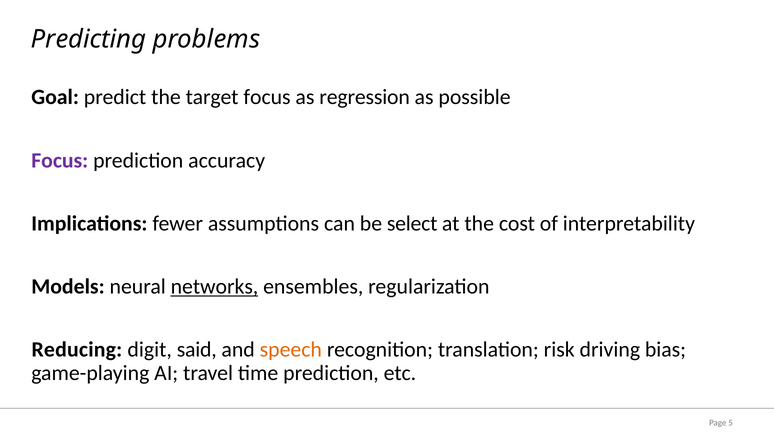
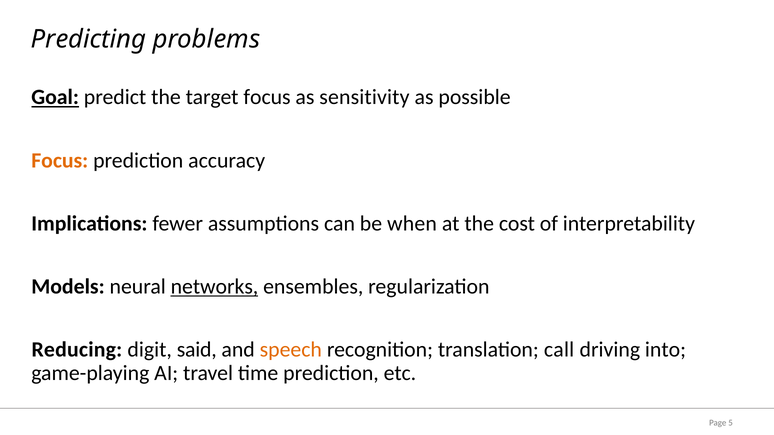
Goal underline: none -> present (55, 97)
regression: regression -> sensitivity (364, 97)
Focus colour: purple -> orange (60, 161)
select: select -> when (412, 224)
risk: risk -> call (559, 350)
bias: bias -> into (665, 350)
